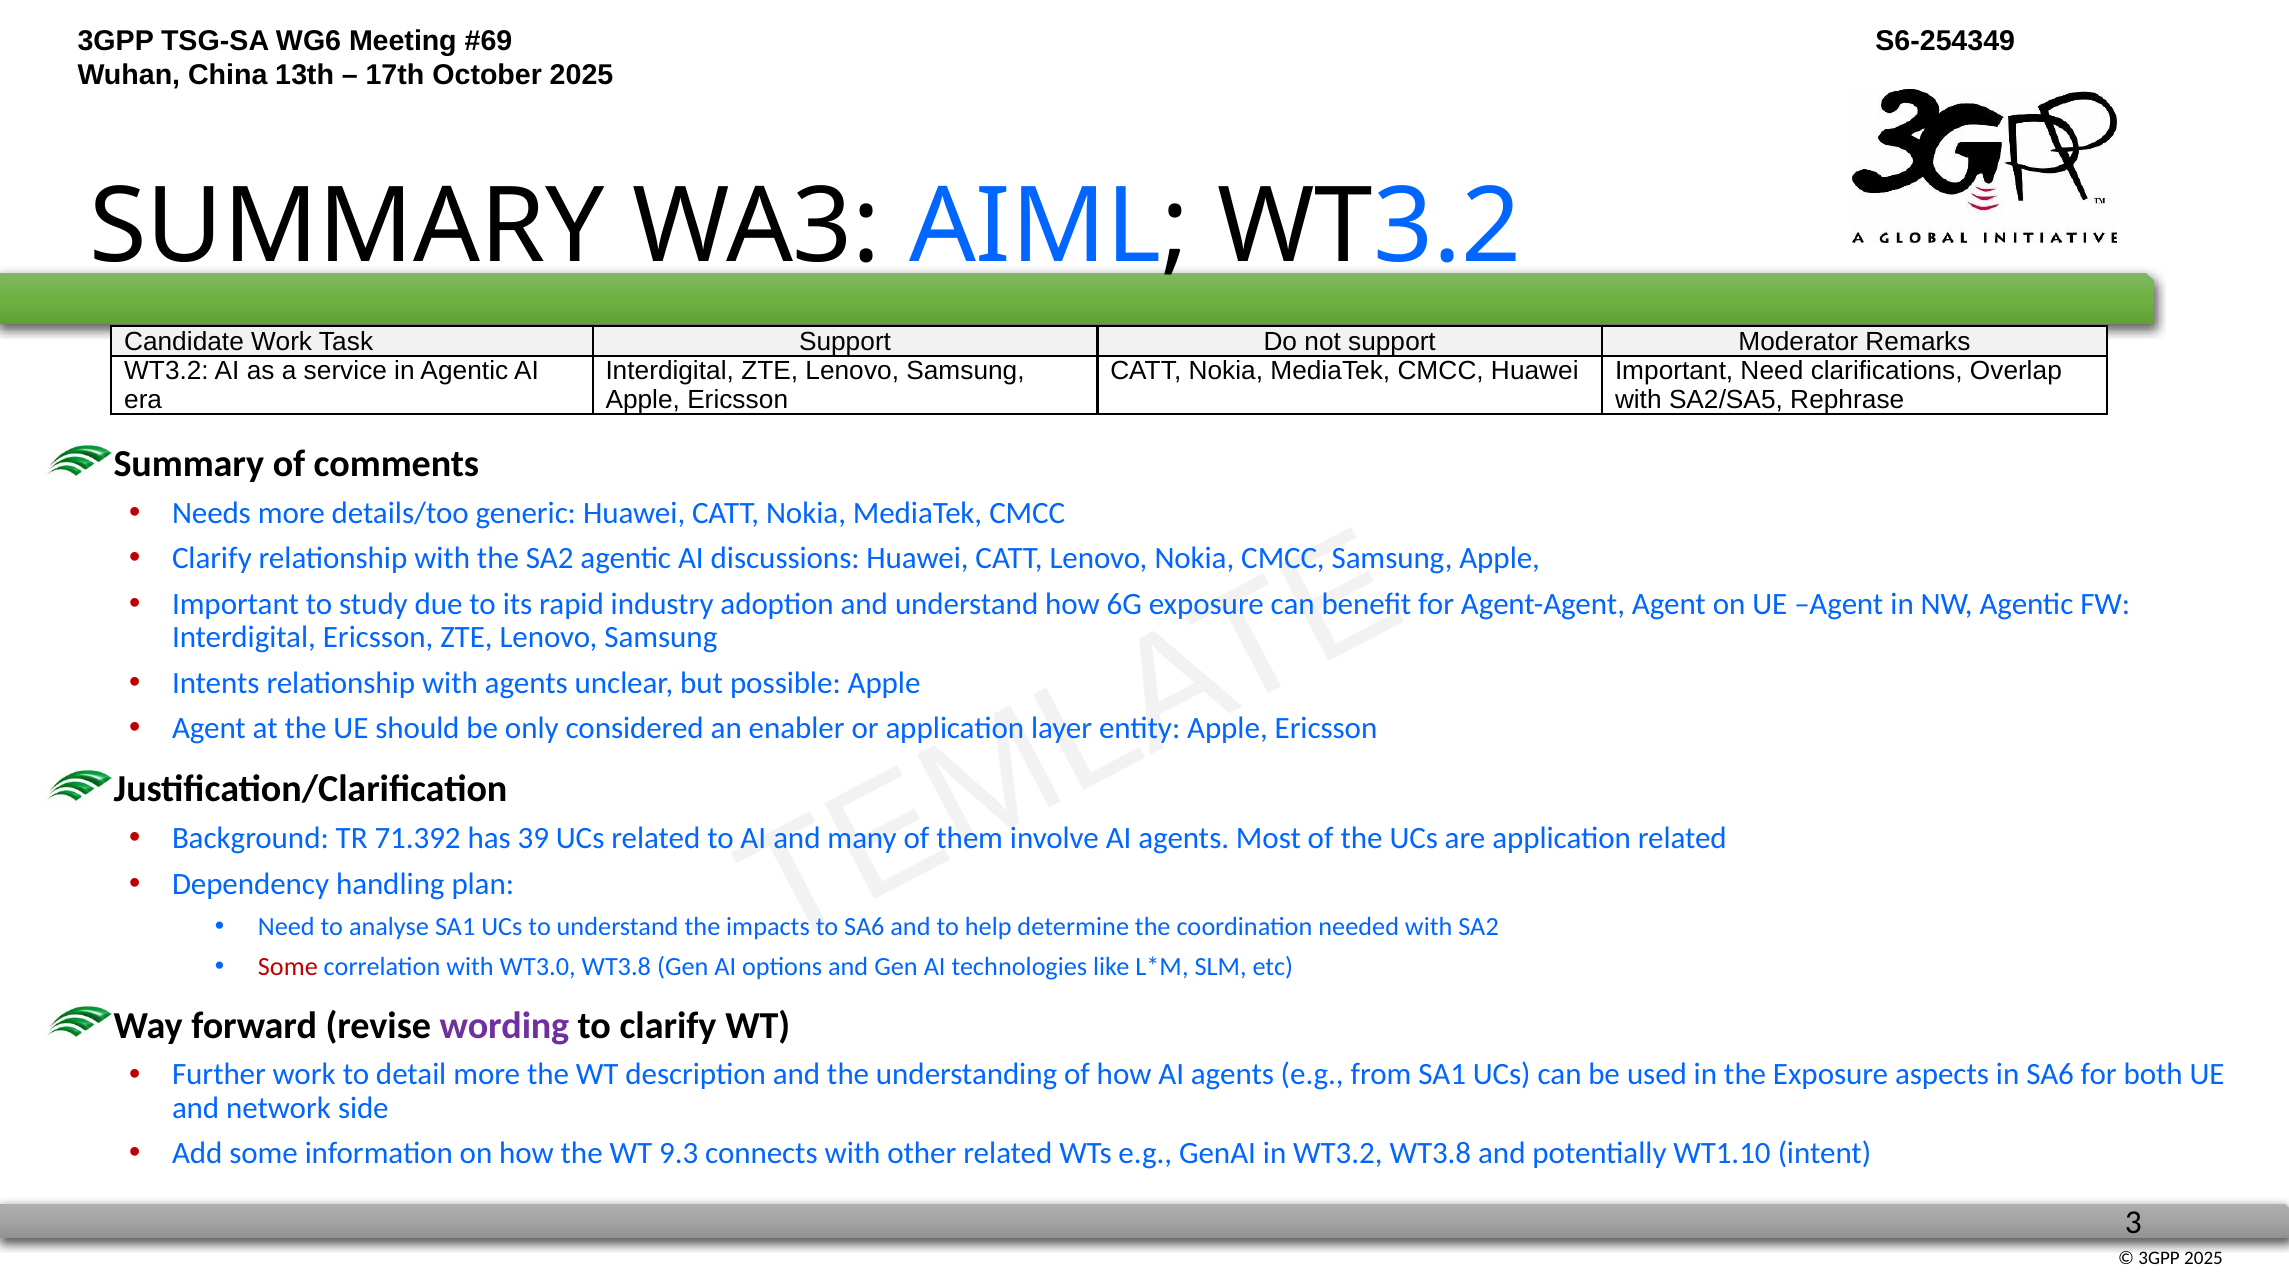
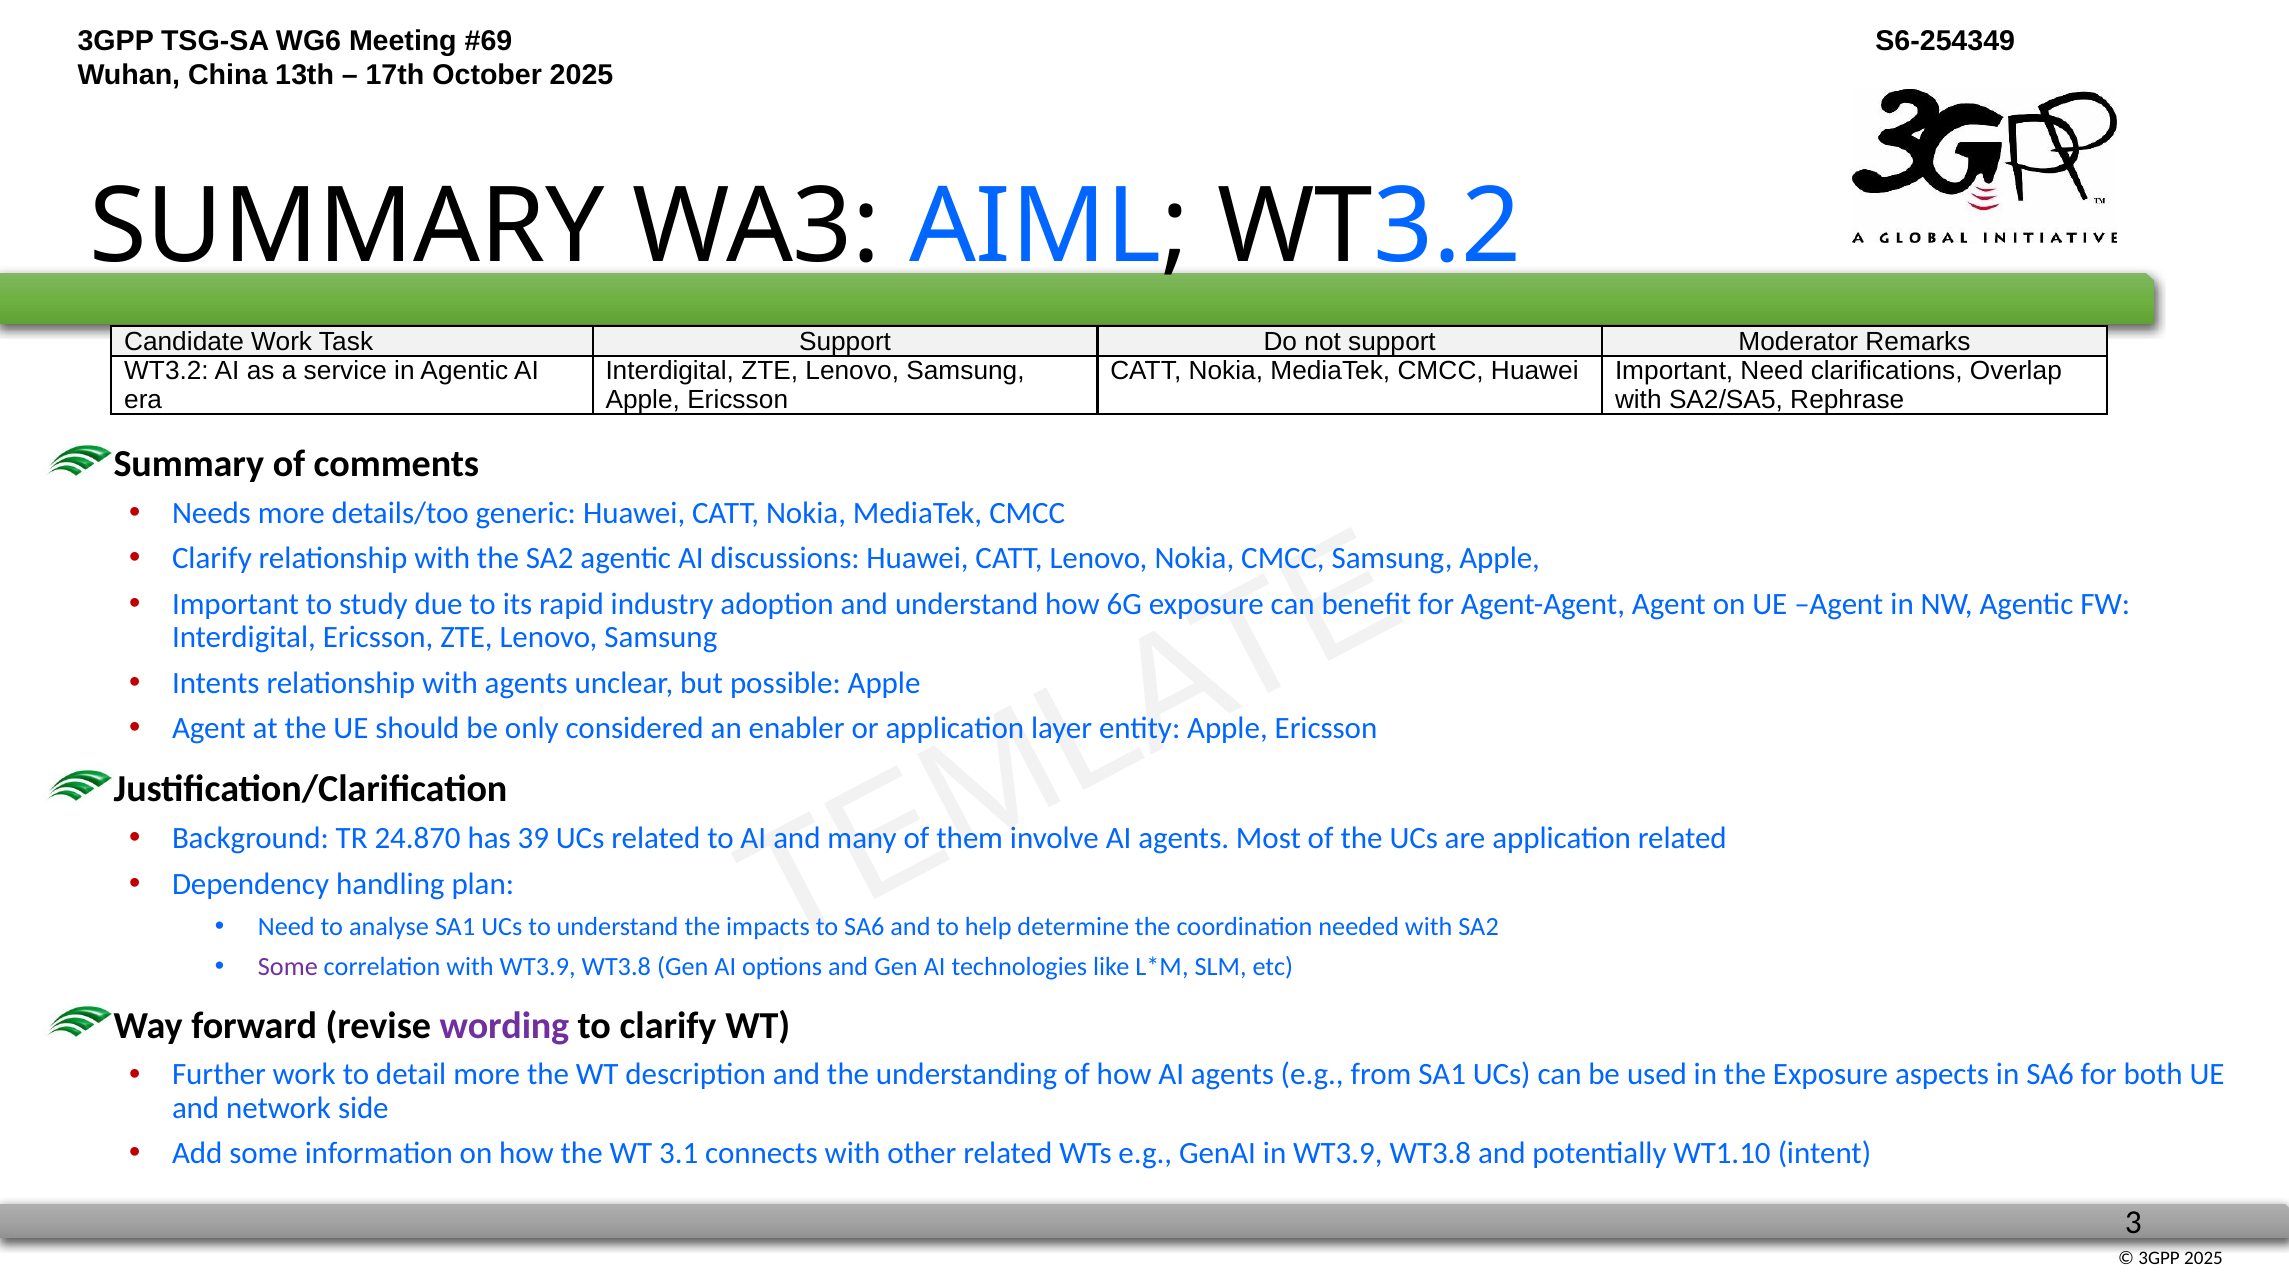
71.392: 71.392 -> 24.870 (418, 839)
Some colour: red -> purple (288, 967)
with WT3.0: WT3.0 -> WT3.9 (538, 967)
9.3: 9.3 -> 3.1 (679, 1154)
in WT3.2: WT3.2 -> WT3.9 (1338, 1154)
